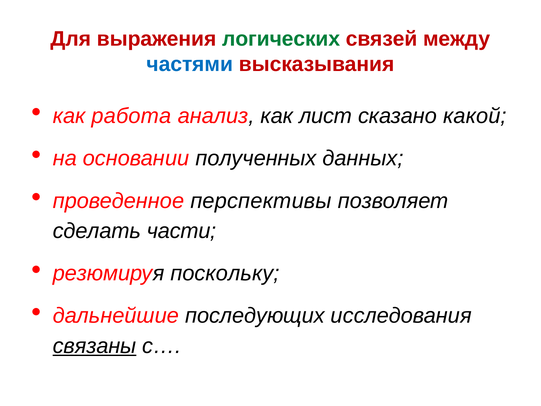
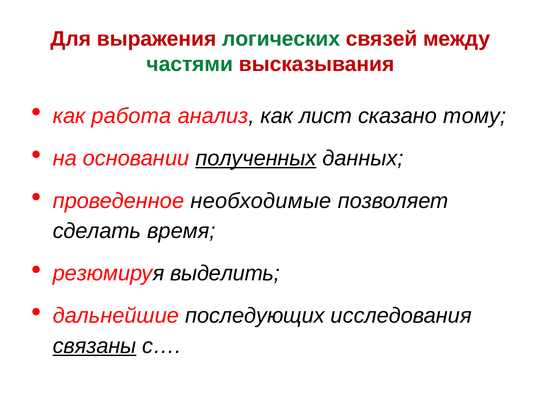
частями colour: blue -> green (190, 64)
какой: какой -> тому (475, 116)
полученных underline: none -> present (256, 158)
перспективы: перспективы -> необходимые (261, 201)
части: части -> время (181, 231)
поскольку: поскольку -> выделить (225, 273)
